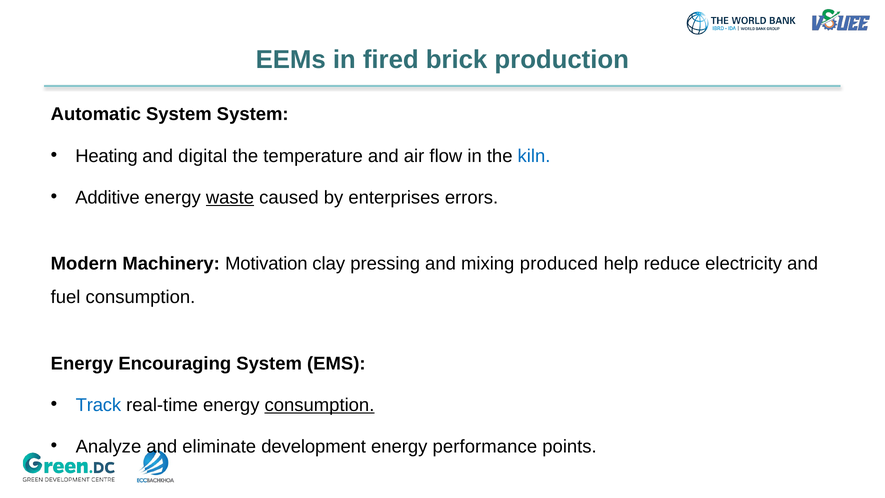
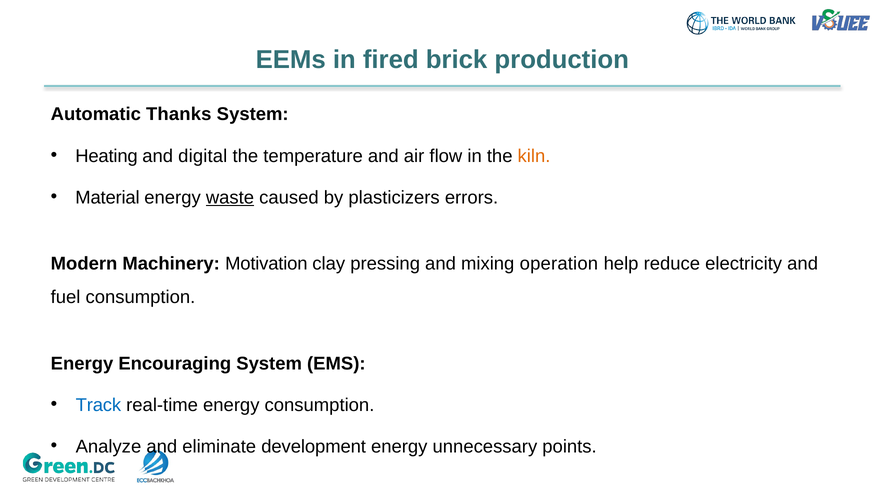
Automatic System: System -> Thanks (179, 114)
kiln colour: blue -> orange (534, 156)
Additive: Additive -> Material (108, 197)
enterprises: enterprises -> plasticizers (394, 197)
produced: produced -> operation (559, 264)
consumption underline: present -> none (319, 405)
performance: performance -> unnecessary (485, 446)
